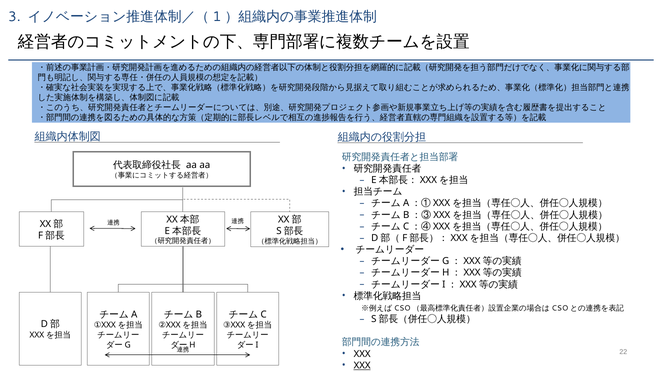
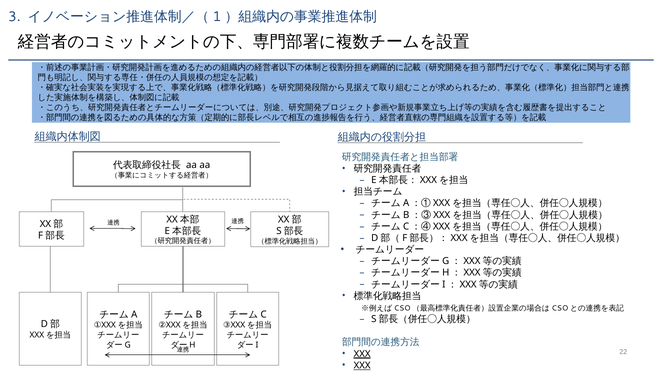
XXX underline: none -> present (362, 354)
